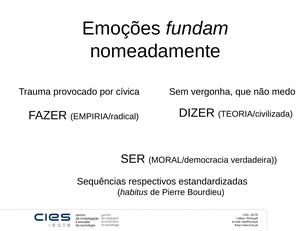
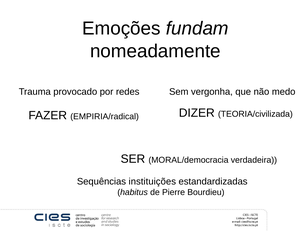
cívica: cívica -> redes (128, 92)
respectivos: respectivos -> instituições (152, 182)
